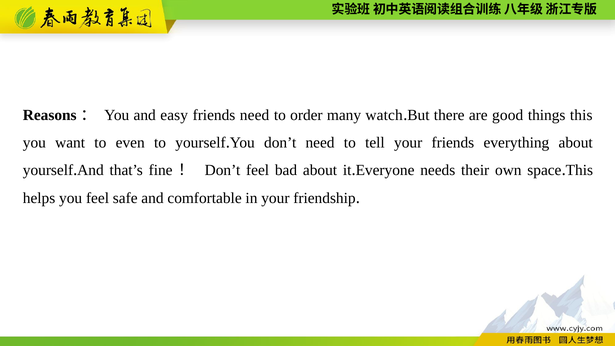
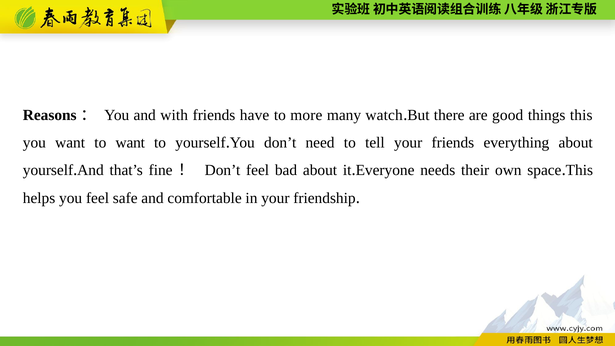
easy: easy -> with (174, 115)
friends need: need -> have (255, 115)
order: order -> more (306, 115)
to even: even -> want (130, 143)
